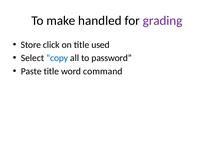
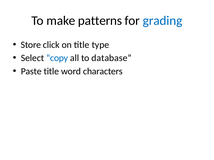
handled: handled -> patterns (100, 21)
grading colour: purple -> blue (163, 21)
used: used -> type (100, 45)
password: password -> database (112, 58)
command: command -> characters (103, 72)
